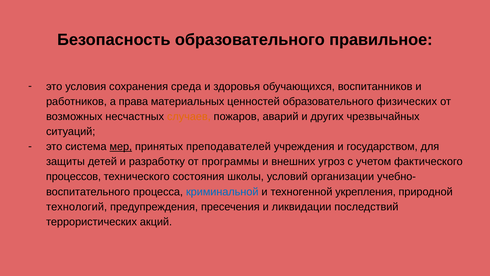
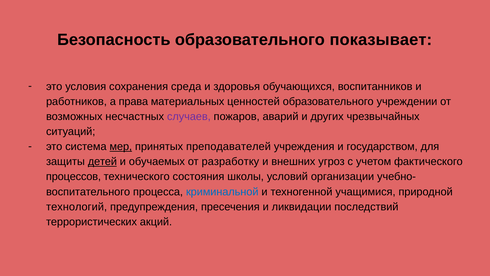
правильное: правильное -> показывает (381, 40)
физических: физических -> учреждении (407, 101)
случаев colour: orange -> purple (189, 116)
детей underline: none -> present (102, 161)
разработку: разработку -> обучаемых (157, 161)
программы: программы -> разработку (230, 161)
укрепления: укрепления -> учащимися (366, 192)
